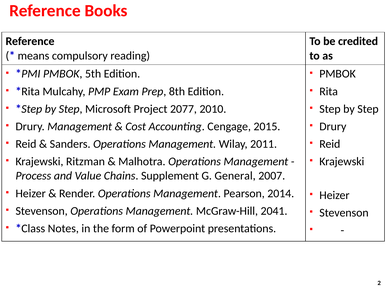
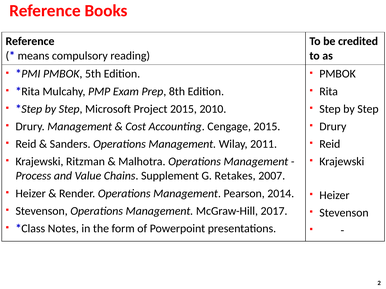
Project 2077: 2077 -> 2015 (183, 109)
General: General -> Retakes (235, 176)
2041: 2041 -> 2017 (274, 211)
